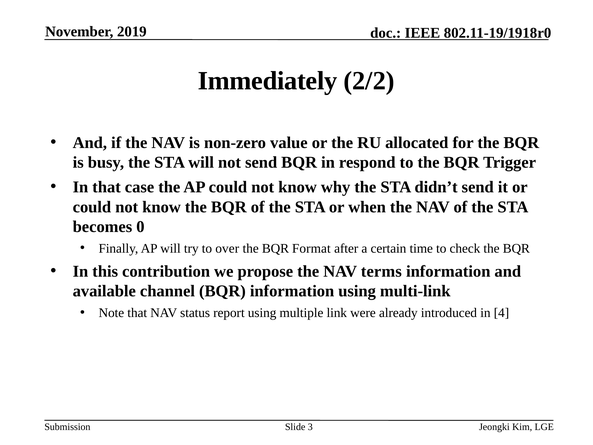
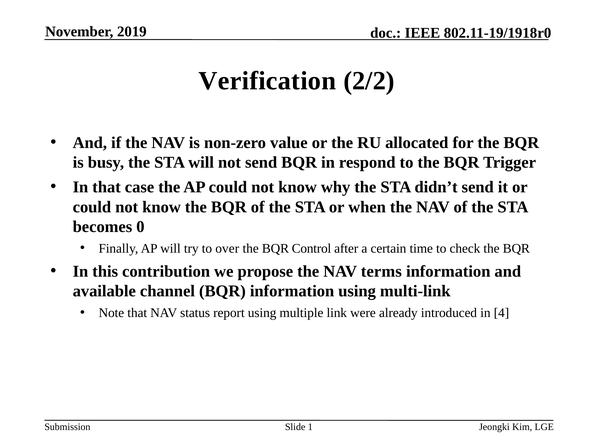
Immediately: Immediately -> Verification (267, 81)
Format: Format -> Control (311, 248)
3: 3 -> 1 (310, 427)
